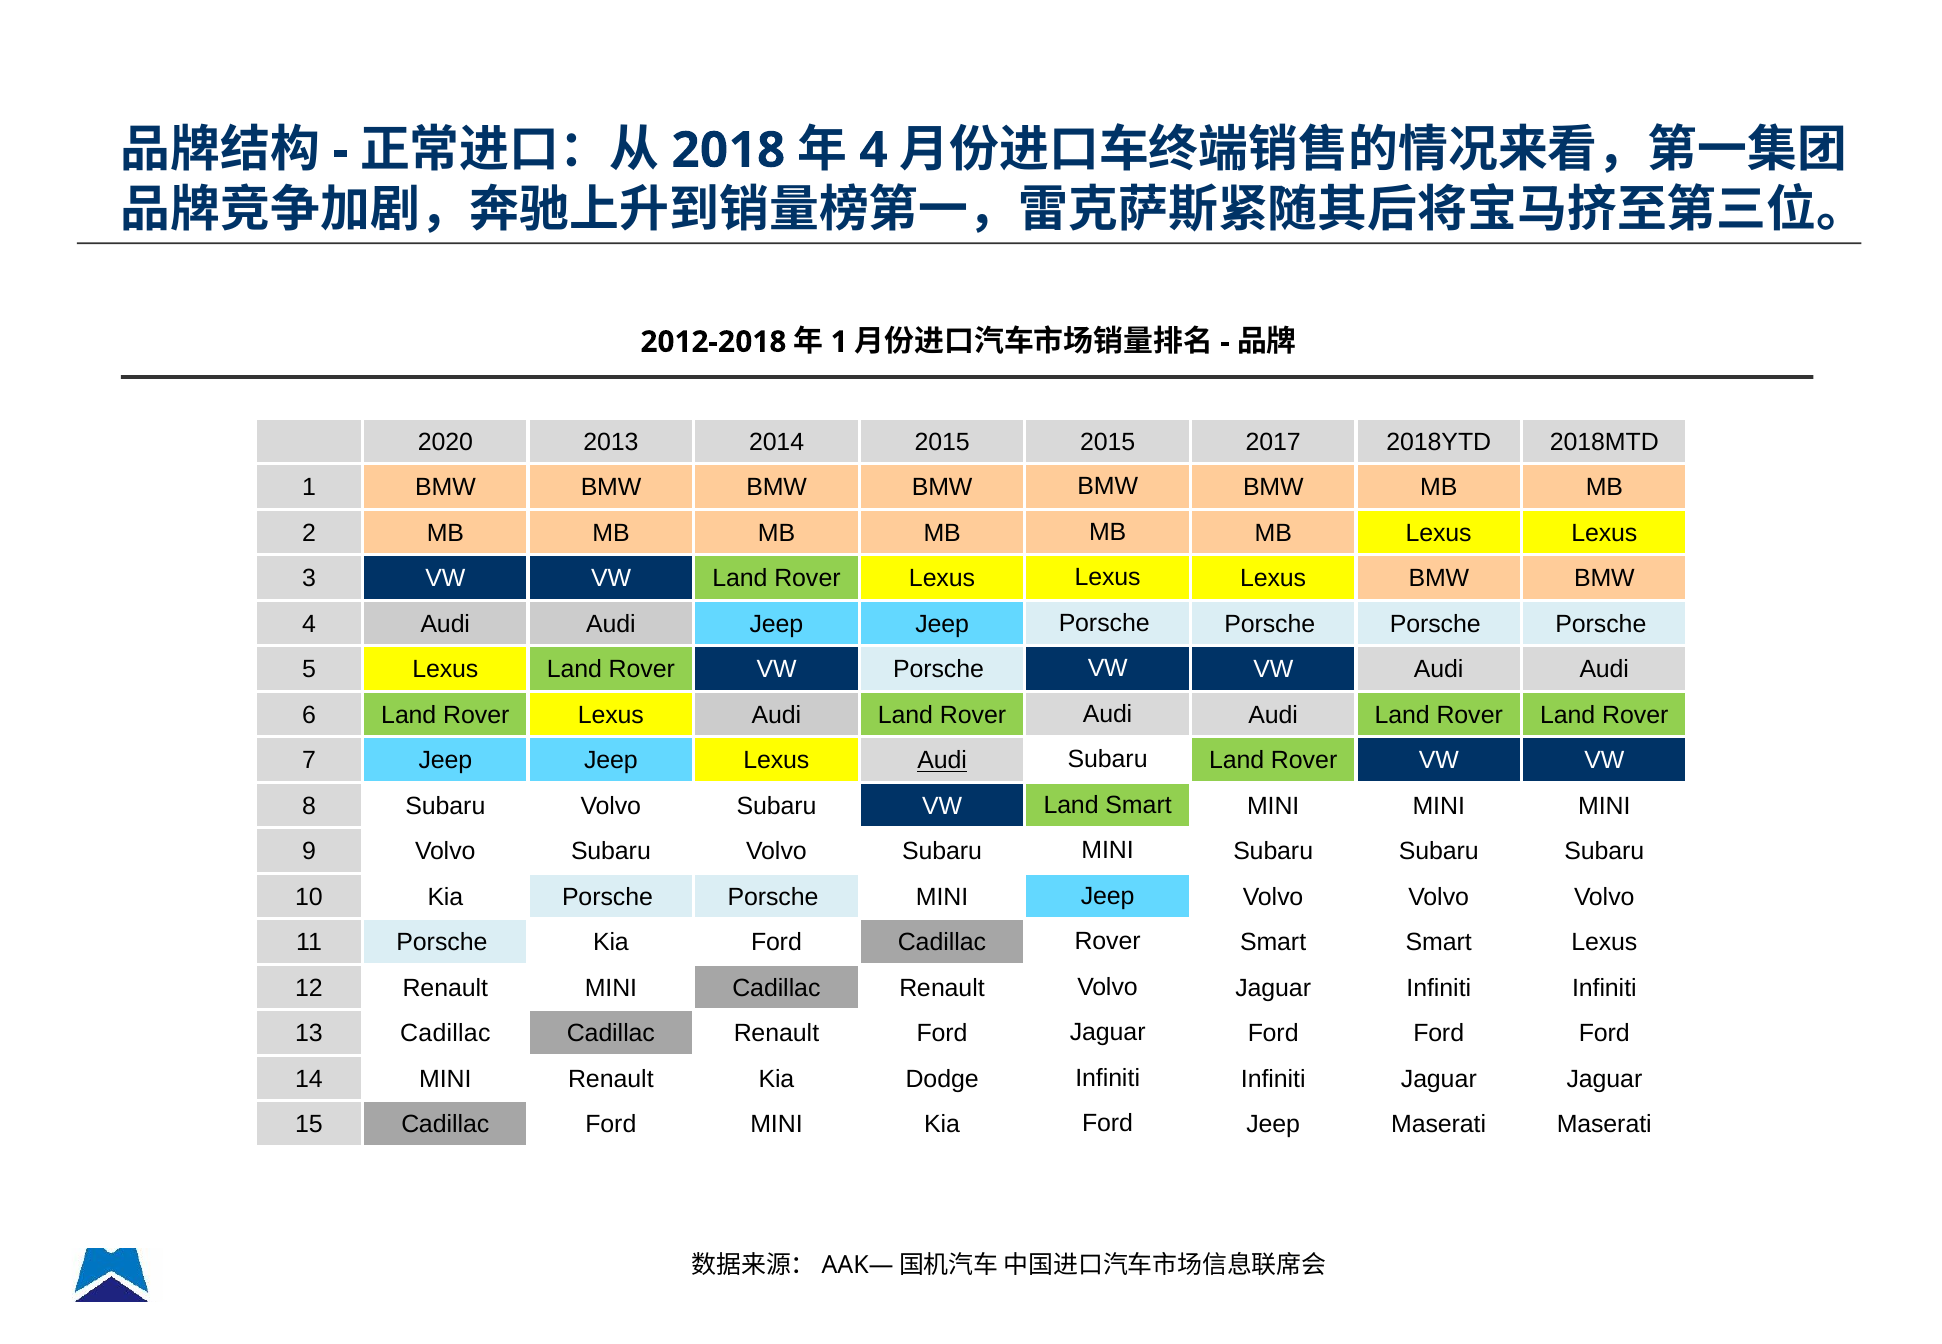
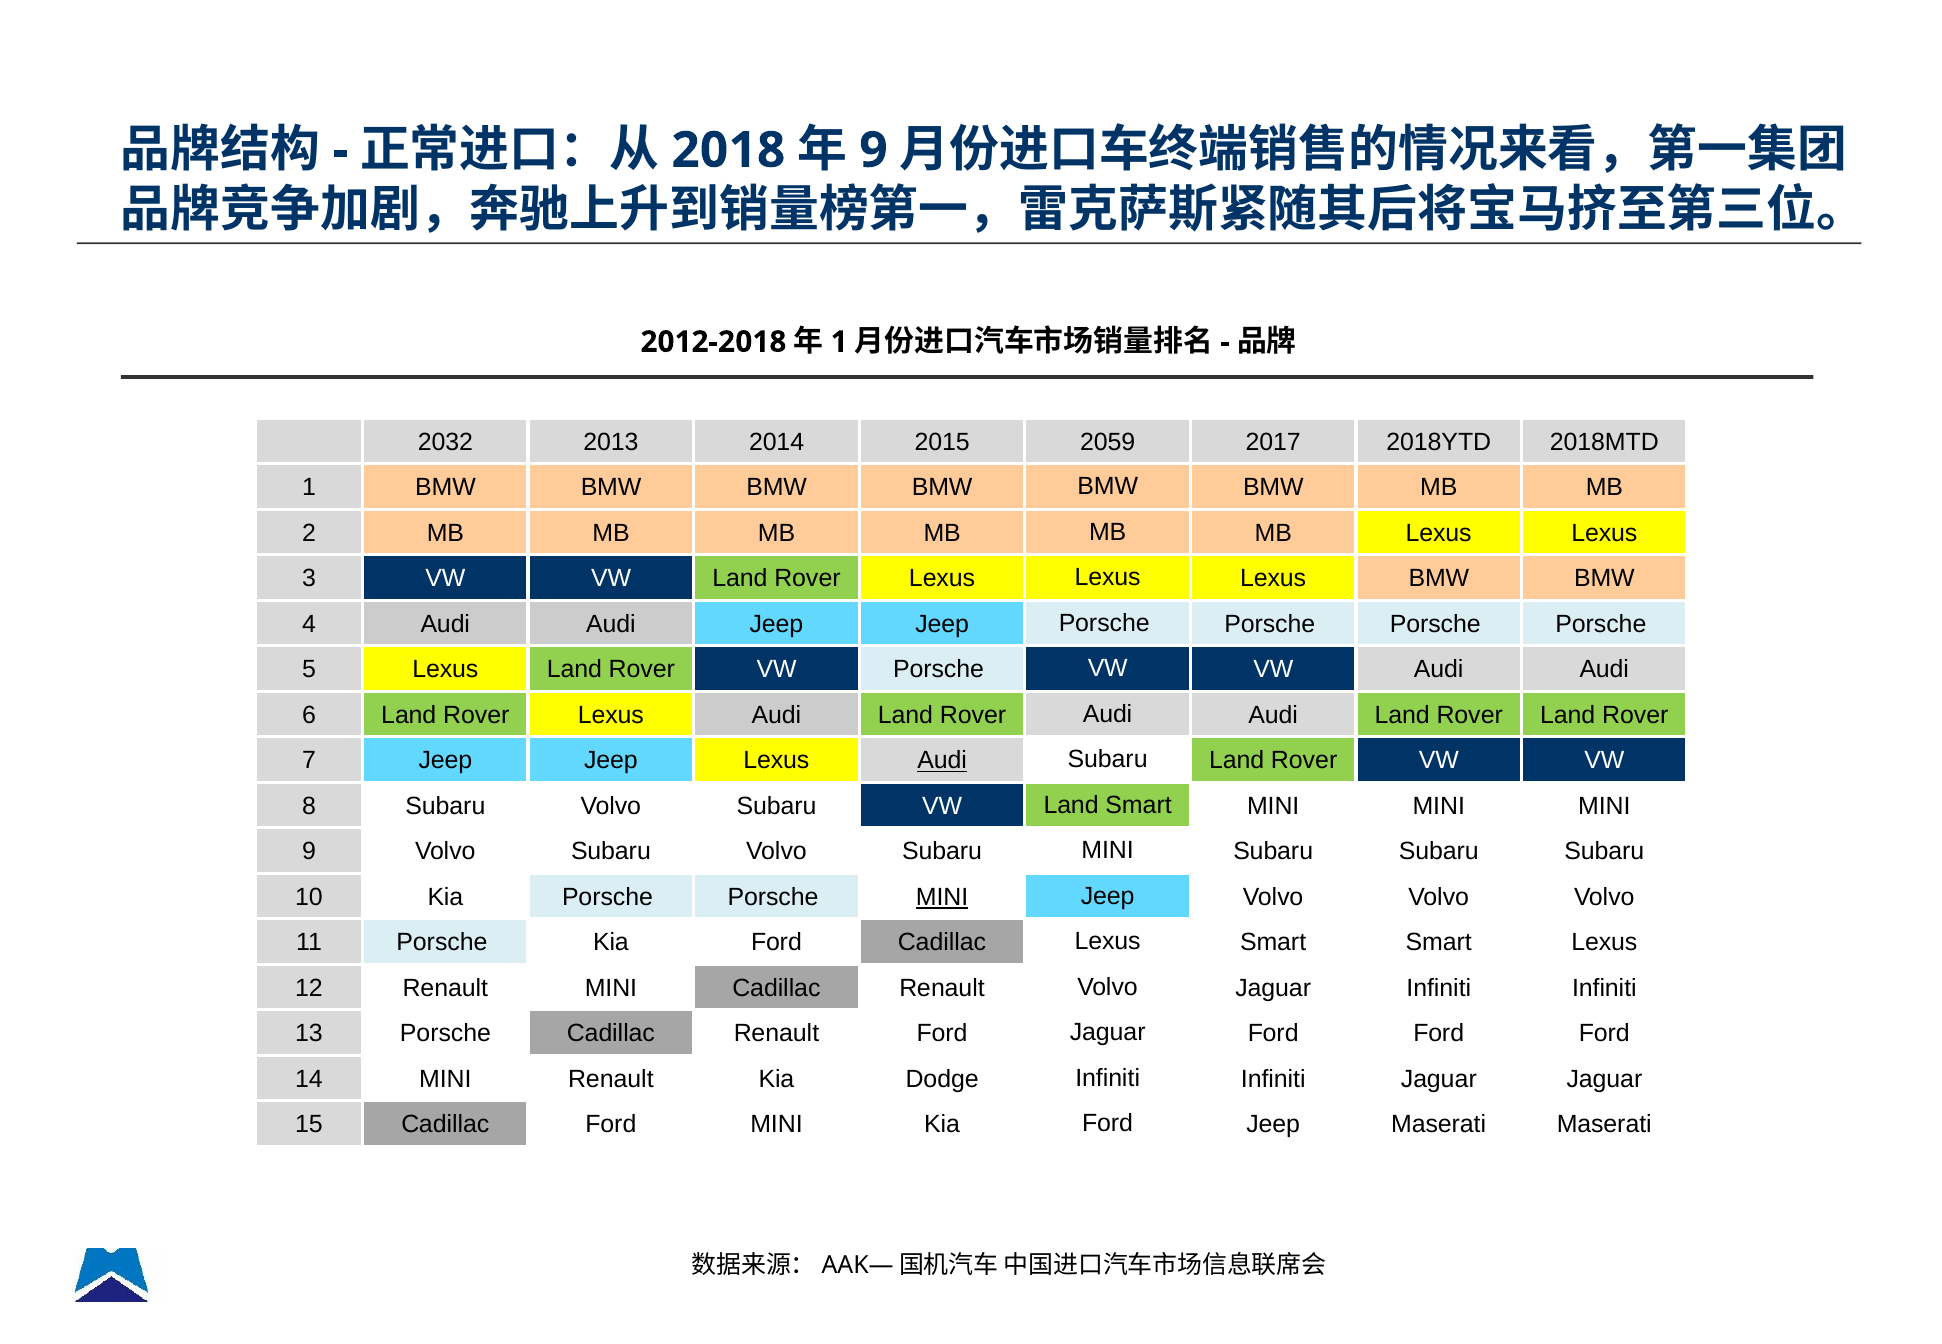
4: 4 -> 9 (873, 150)
2020: 2020 -> 2032 (445, 442)
2015 2015: 2015 -> 2059 (1108, 442)
MINI underline: none -> present (942, 897)
Cadillac Rover: Rover -> Lexus (1108, 942)
13 Cadillac: Cadillac -> Porsche (445, 1034)
